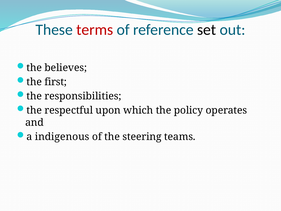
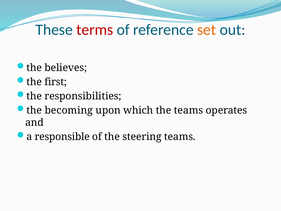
set colour: black -> orange (207, 30)
respectful: respectful -> becoming (69, 110)
the policy: policy -> teams (188, 110)
indigenous: indigenous -> responsible (62, 137)
